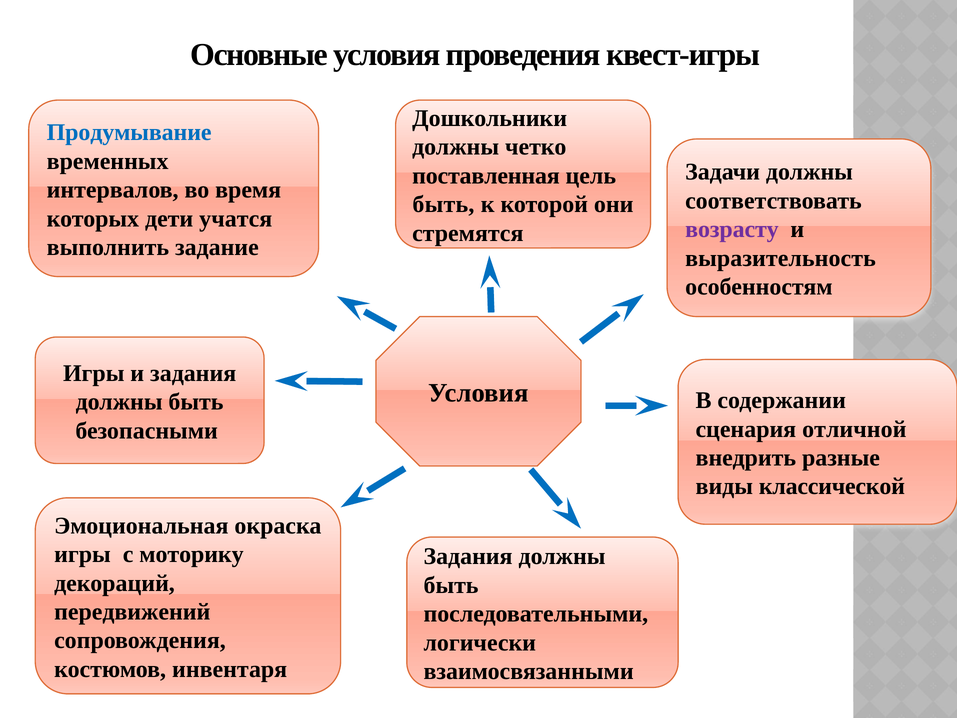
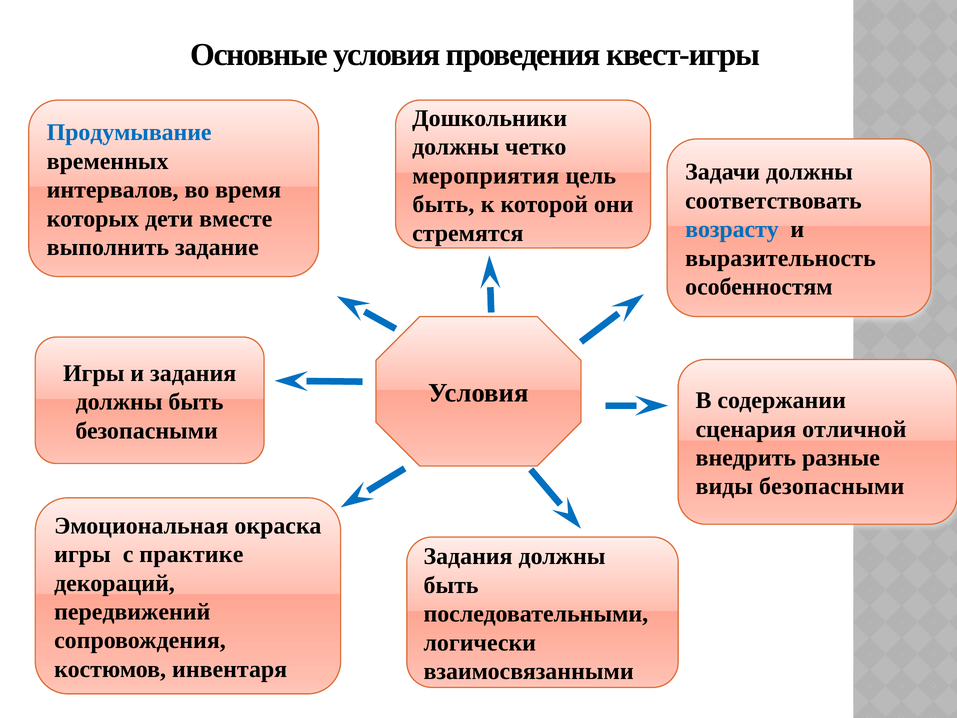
поставленная: поставленная -> мероприятия (486, 176)
учатся: учатся -> вместе (236, 219)
возрасту colour: purple -> blue (732, 229)
виды классической: классической -> безопасными (832, 486)
моторику: моторику -> практике (191, 554)
